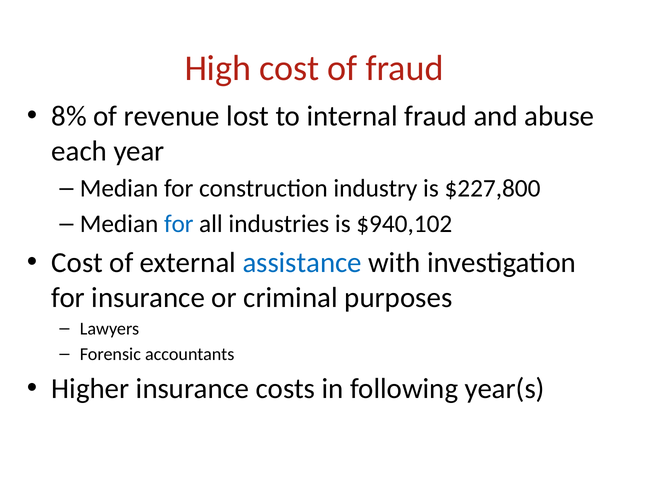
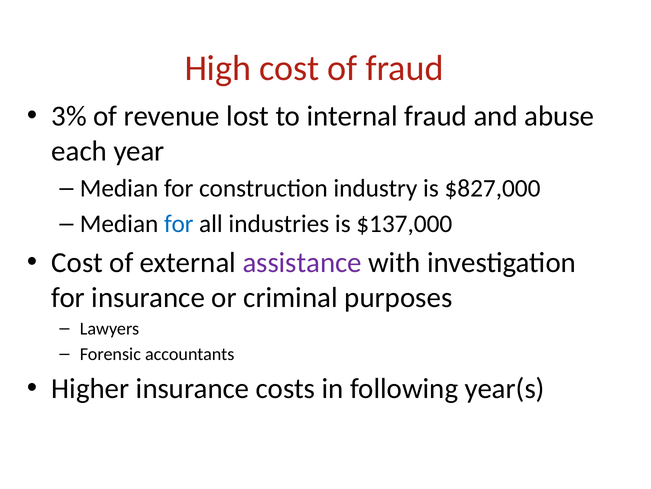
8%: 8% -> 3% (69, 116)
$227,800: $227,800 -> $827,000 (493, 188)
$940,102: $940,102 -> $137,000 (404, 224)
assistance colour: blue -> purple (302, 262)
